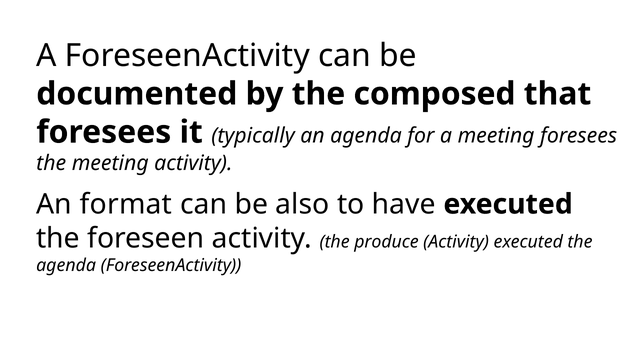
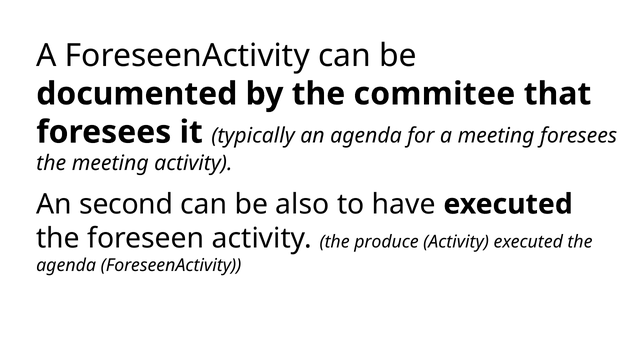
composed: composed -> commitee (434, 94)
format: format -> second (126, 204)
